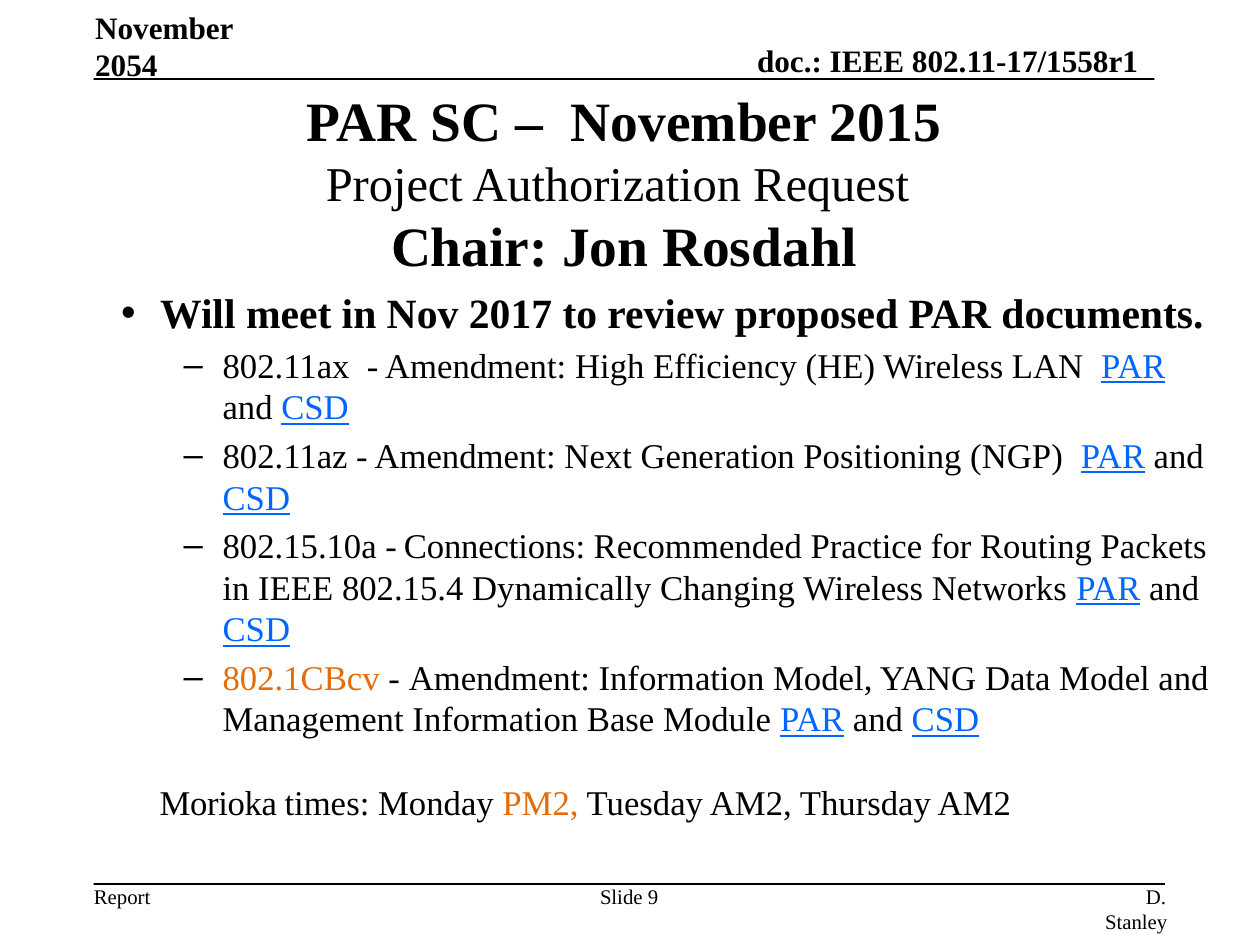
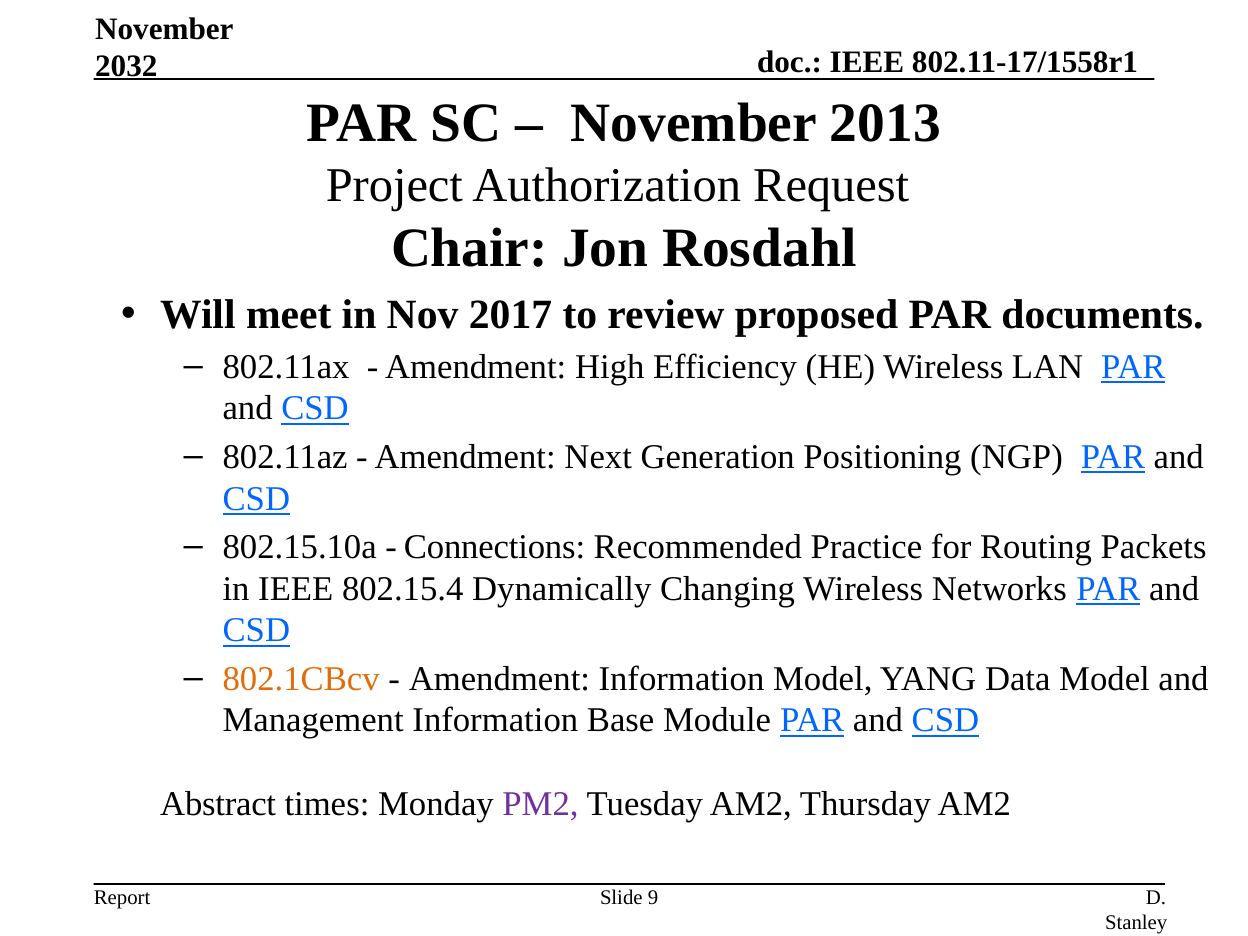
2054: 2054 -> 2032 (126, 67)
2015: 2015 -> 2013 (885, 123)
Morioka: Morioka -> Abstract (218, 804)
PM2 colour: orange -> purple (540, 804)
